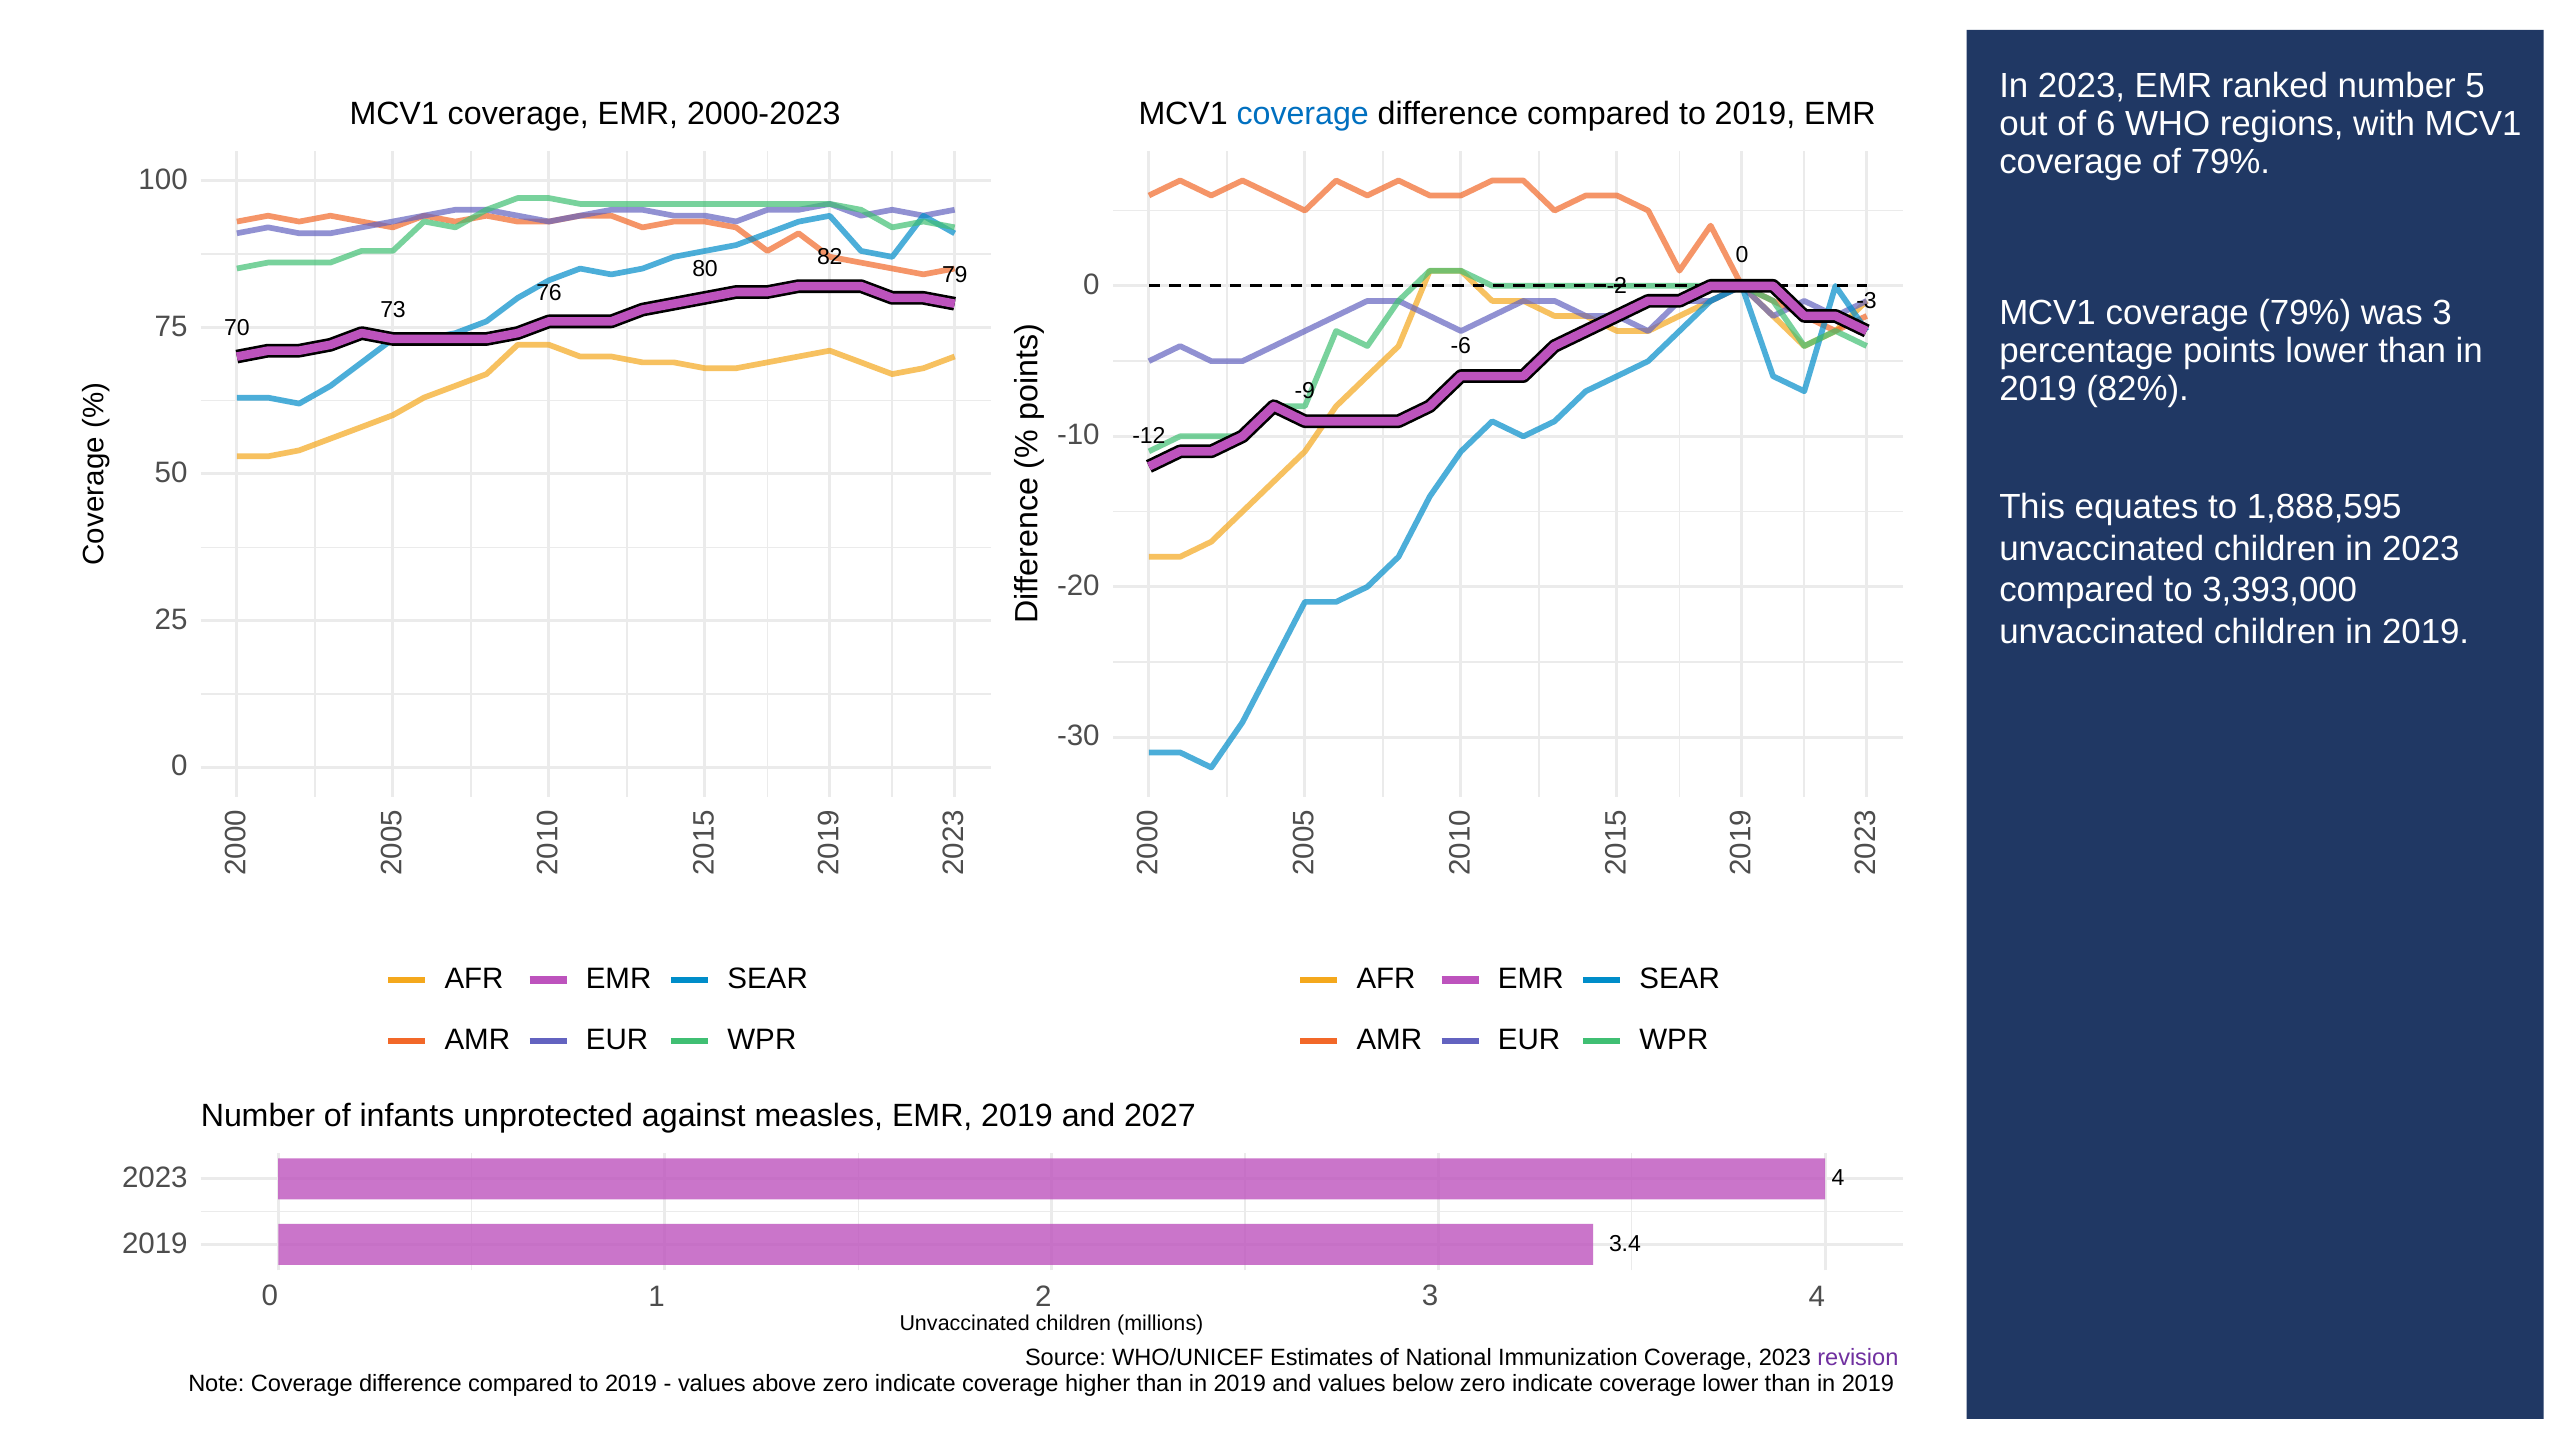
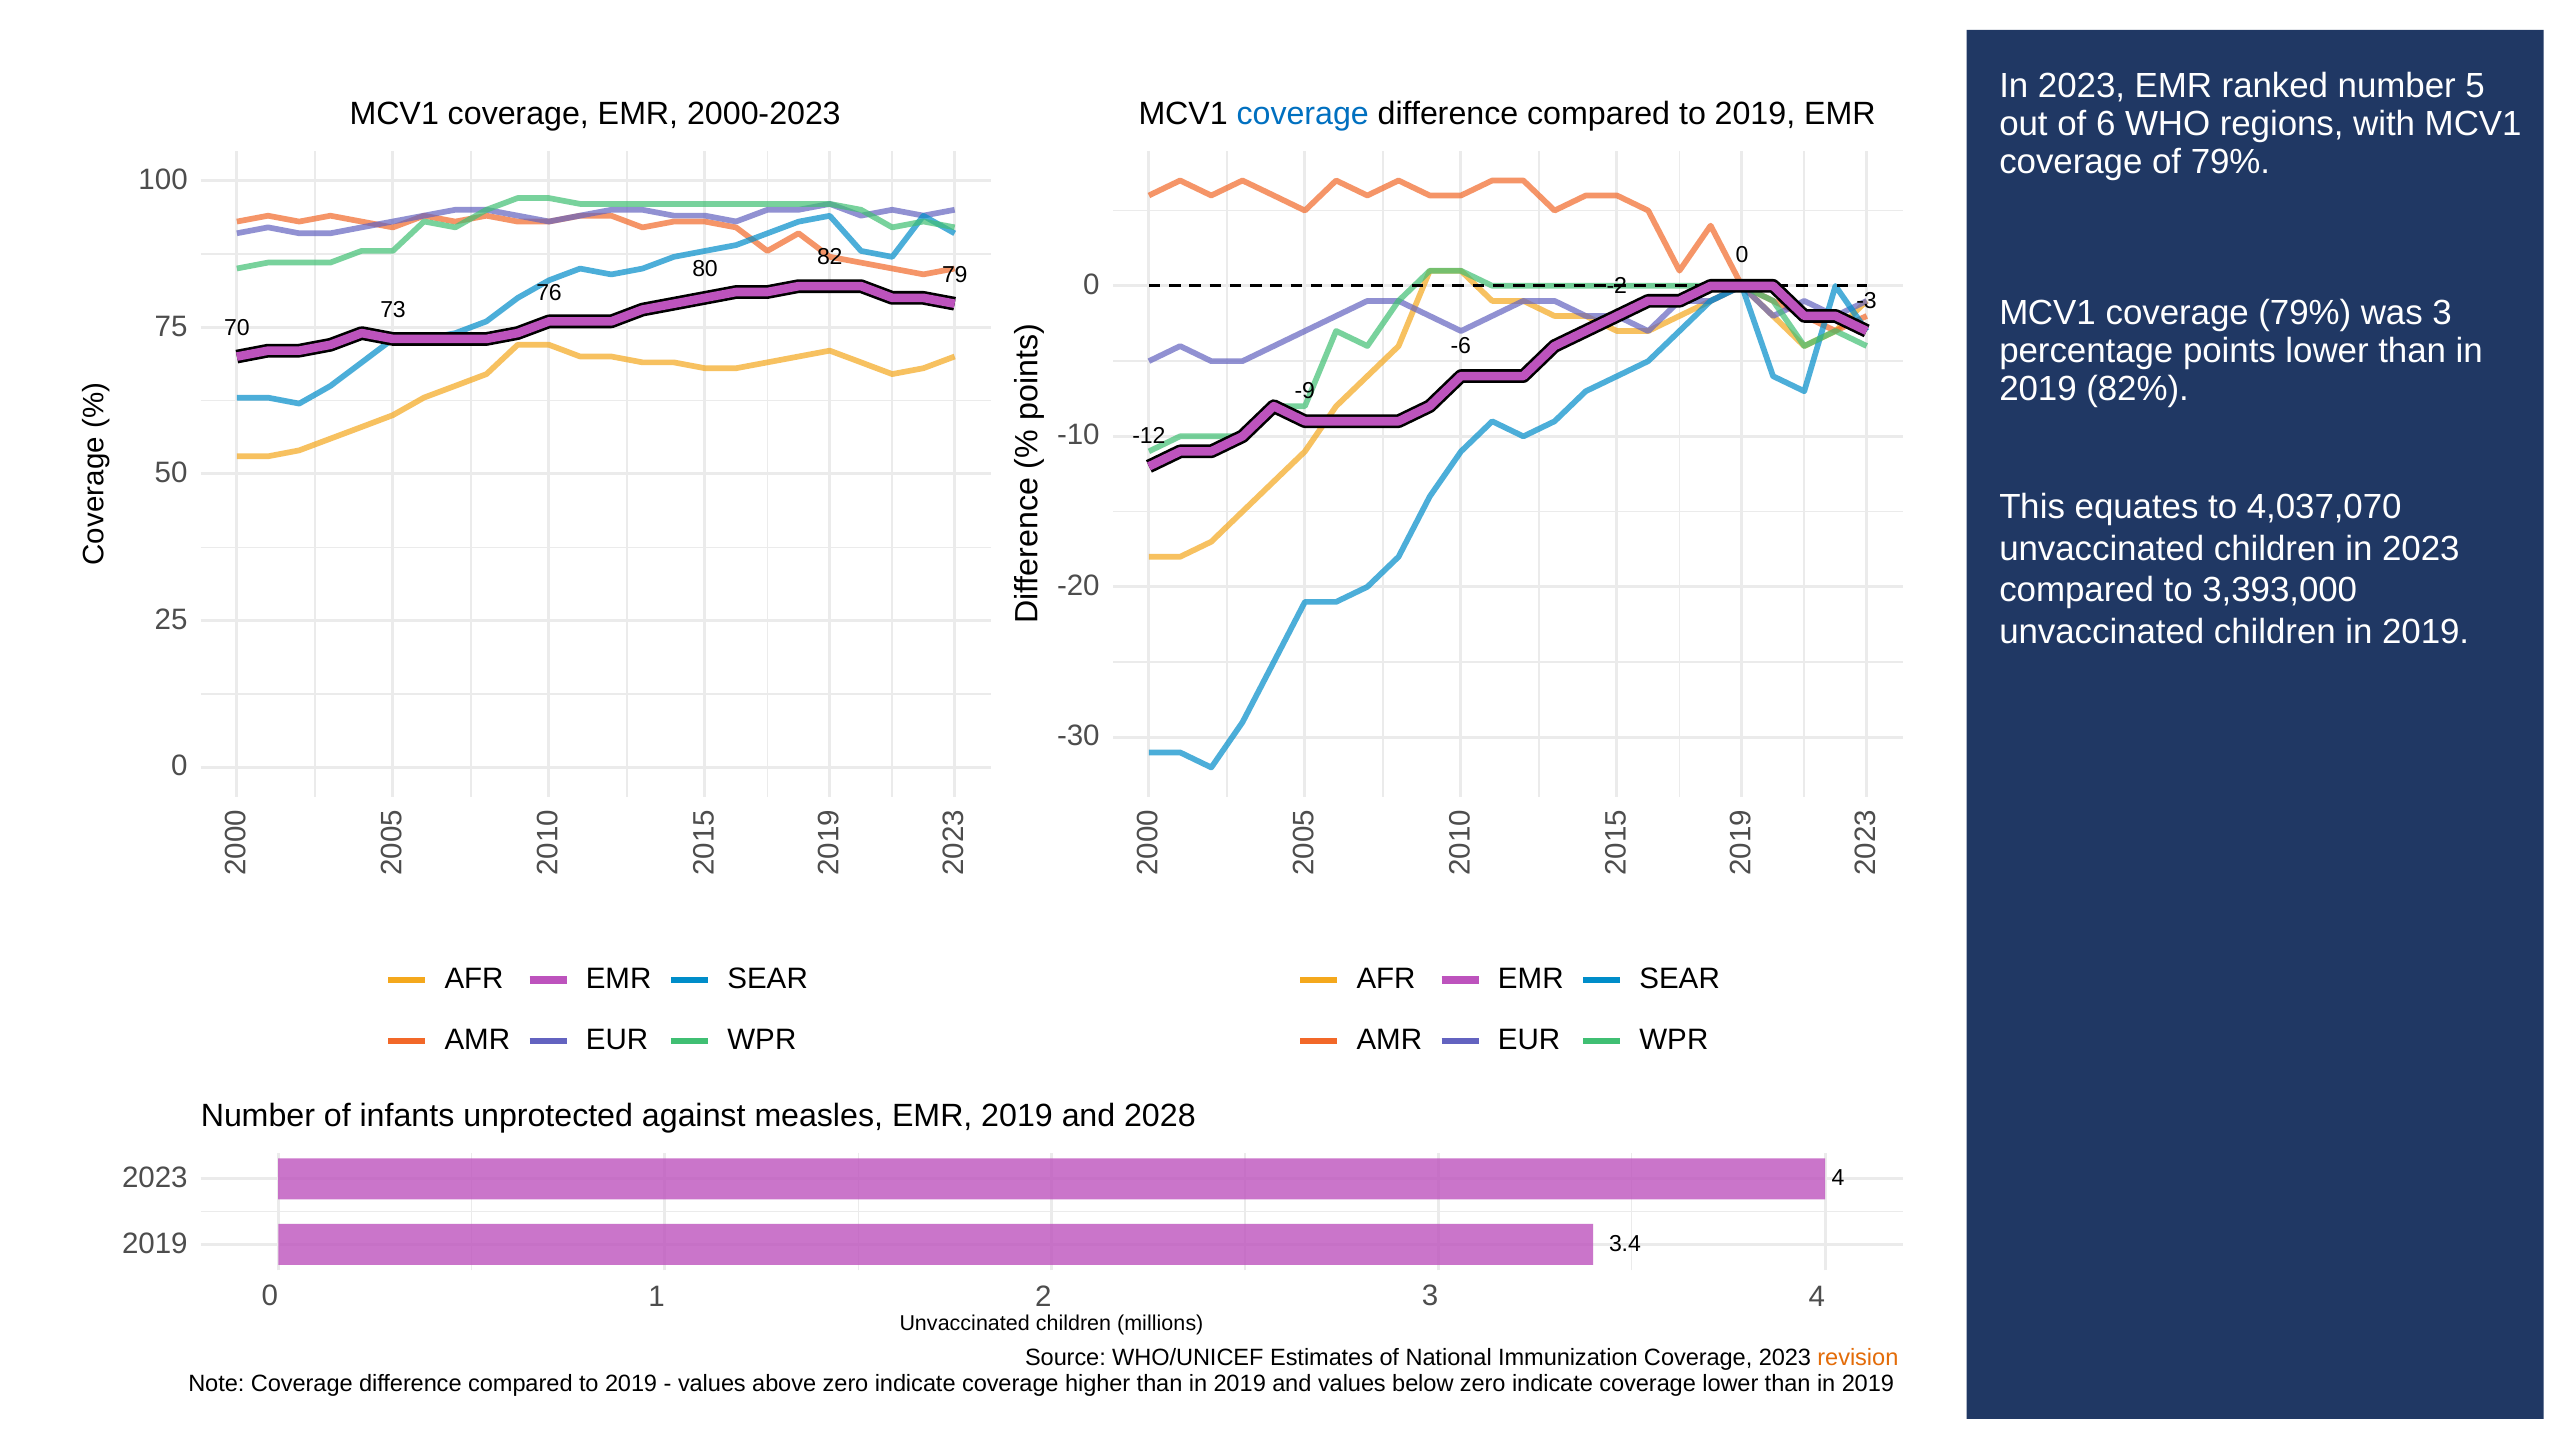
1,888,595: 1,888,595 -> 4,037,070 (2324, 507)
2027: 2027 -> 2028 (1160, 1115)
revision colour: purple -> orange (1858, 1358)
